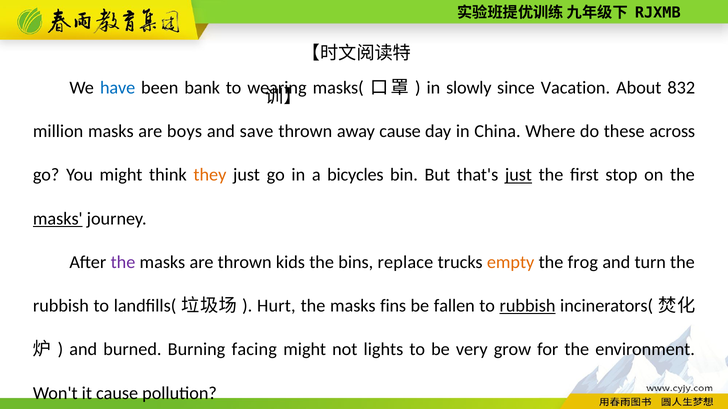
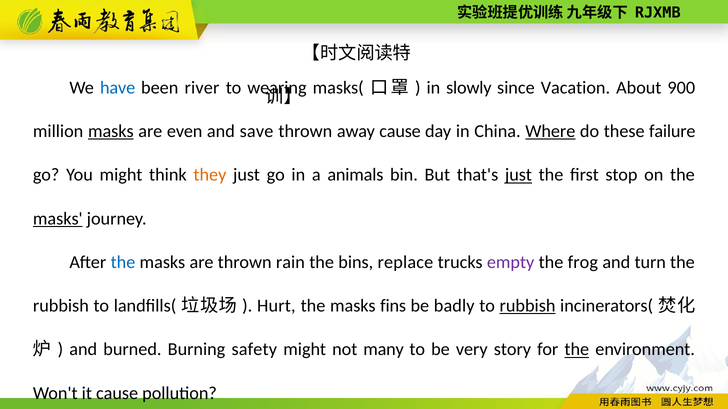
bank: bank -> river (202, 88)
832: 832 -> 900 (681, 88)
masks underline: none -> present (111, 132)
boys: boys -> even (185, 132)
Where underline: none -> present (550, 132)
across: across -> failure (672, 132)
bicycles: bicycles -> animals (355, 175)
the colour: purple -> blue (123, 263)
kids: kids -> rain (290, 263)
empty colour: orange -> purple (511, 263)
fallen: fallen -> badly (454, 306)
facing: facing -> safety (254, 350)
lights: lights -> many (384, 350)
grow: grow -> story (512, 350)
the underline: none -> present (577, 350)
